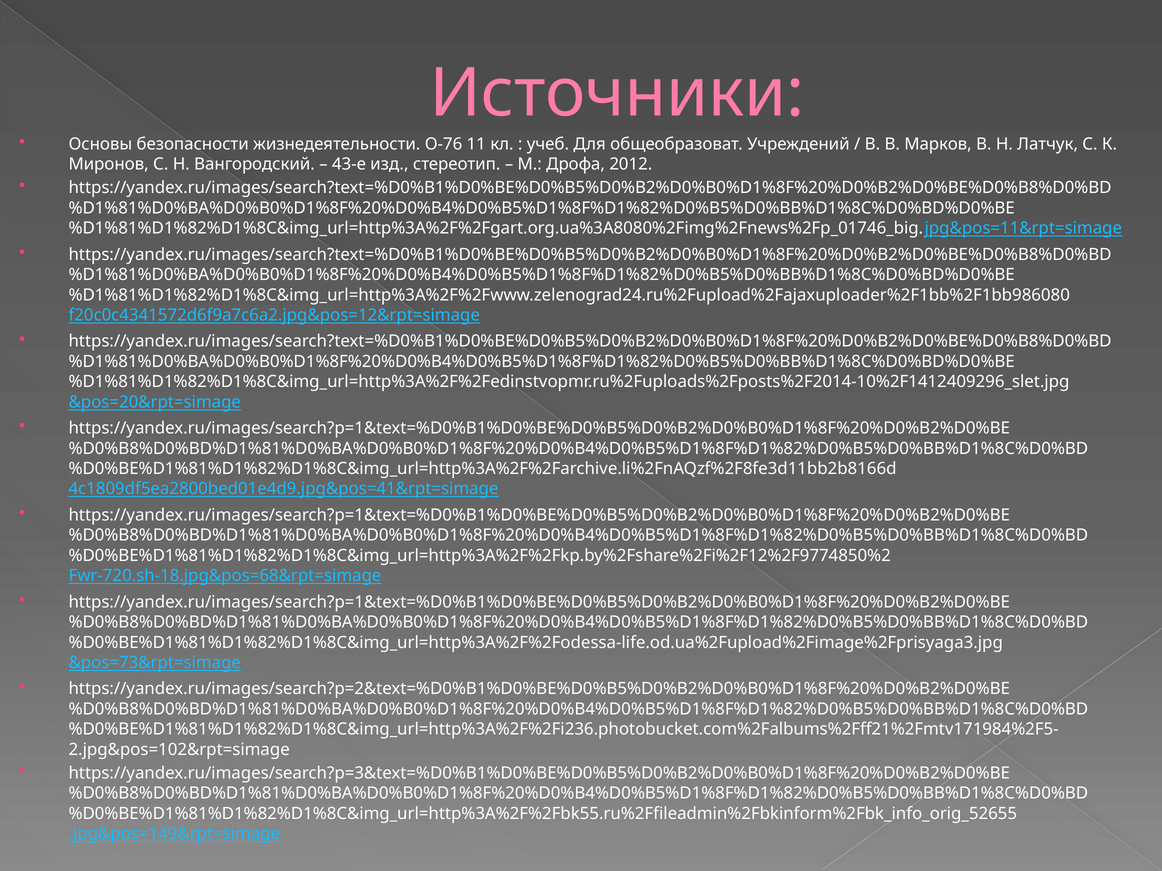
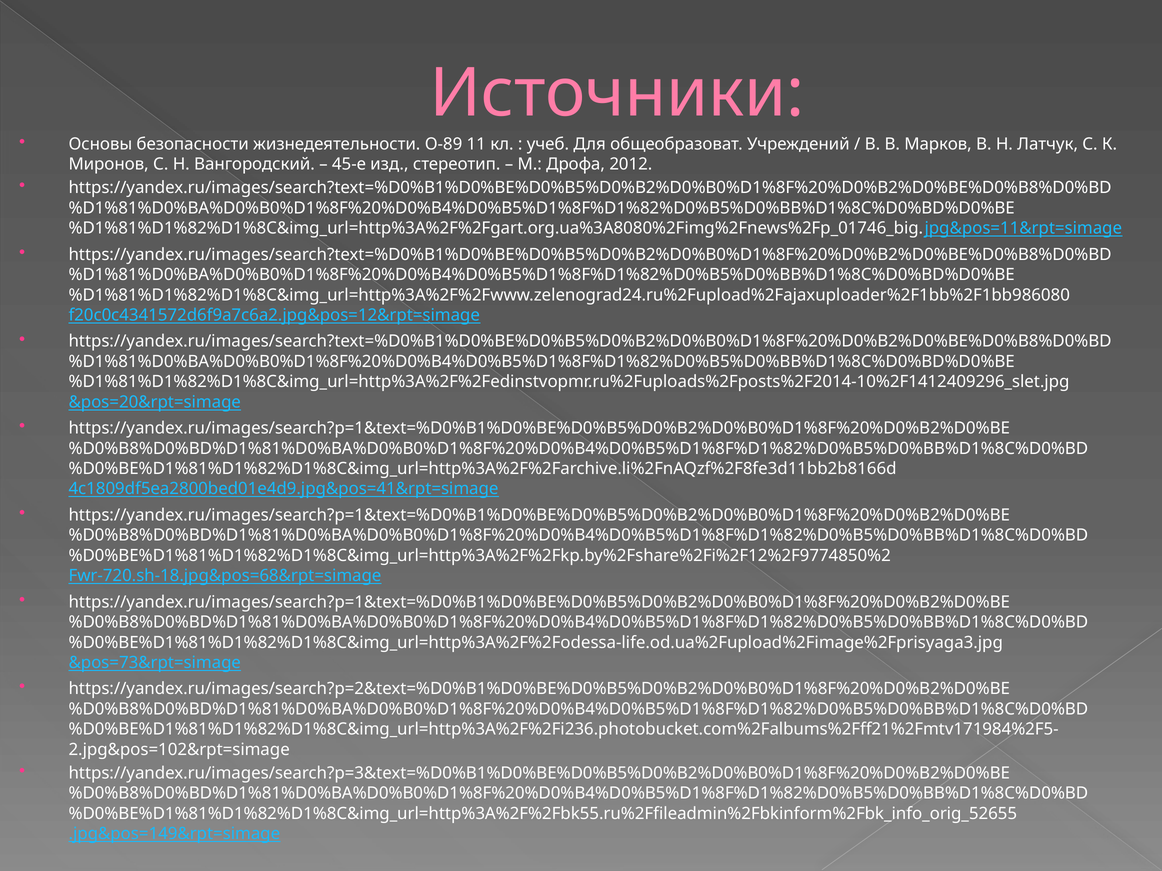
О-76: О-76 -> О-89 (444, 144)
43-е: 43-е -> 45-е (349, 164)
